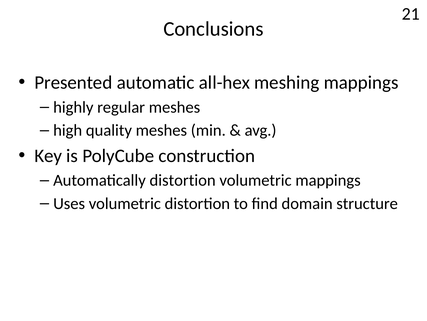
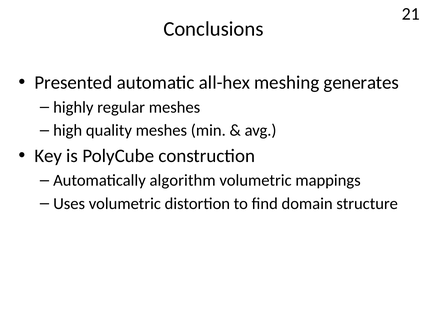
meshing mappings: mappings -> generates (361, 82)
Automatically distortion: distortion -> algorithm (183, 180)
